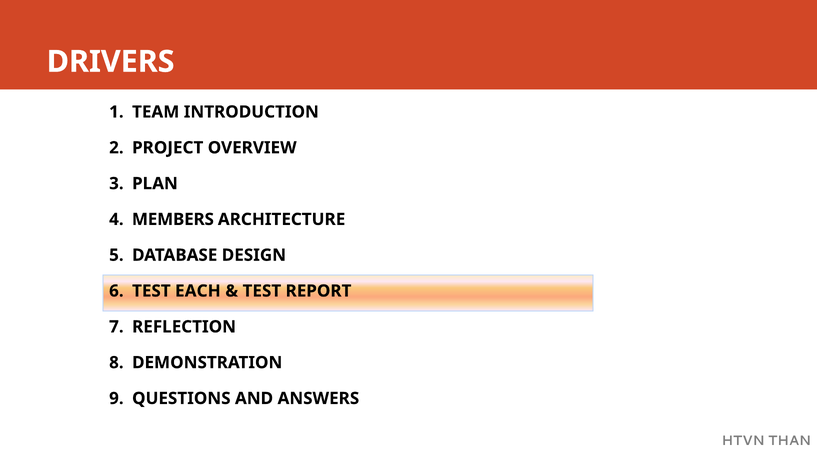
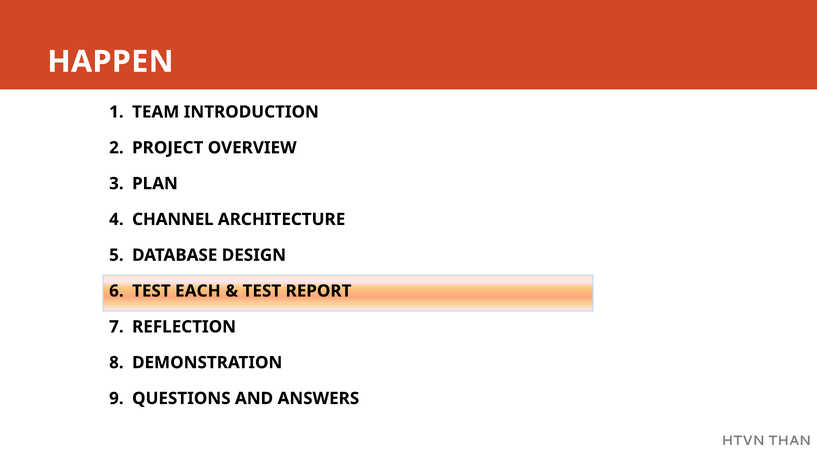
DRIVERS: DRIVERS -> HAPPEN (110, 62)
MEMBERS: MEMBERS -> CHANNEL (173, 219)
